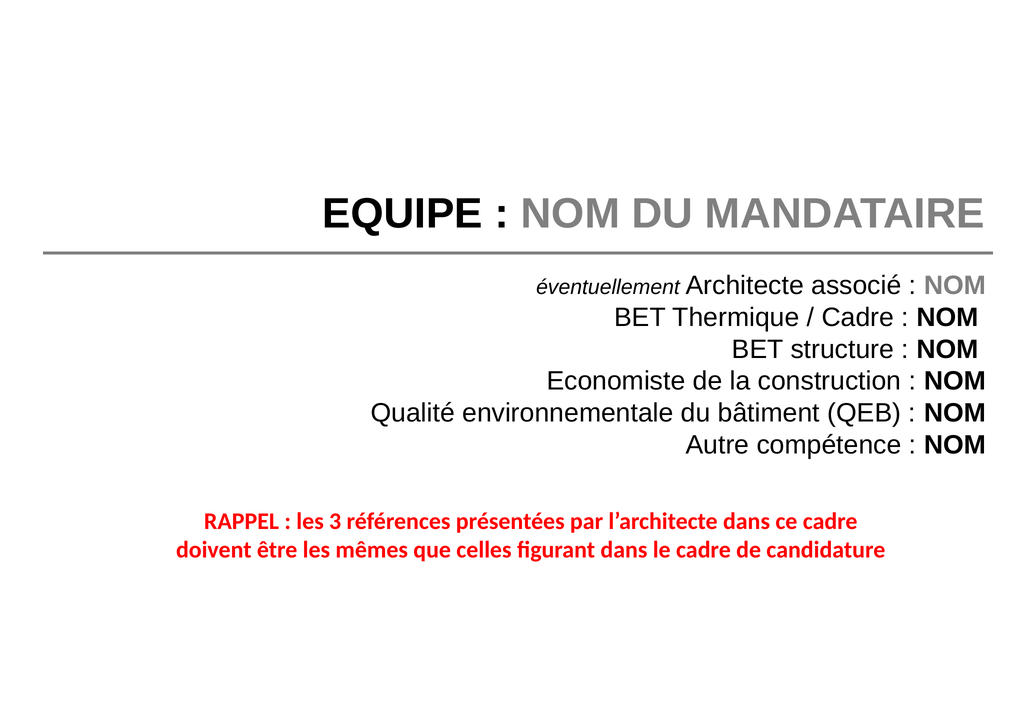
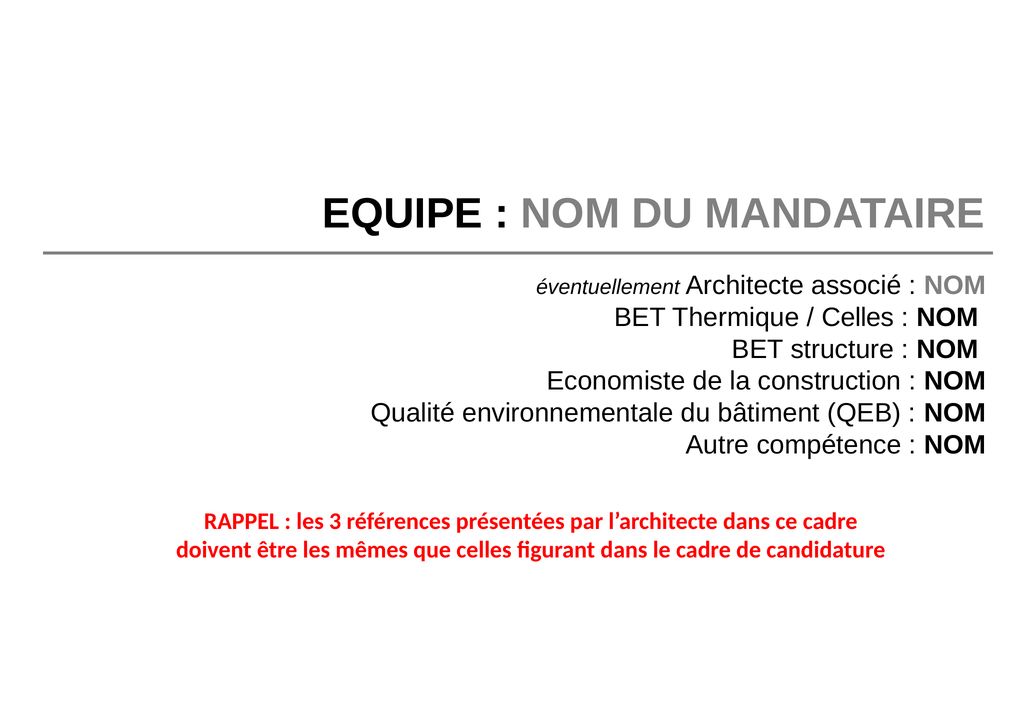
Cadre: Cadre -> Celles (858, 317)
